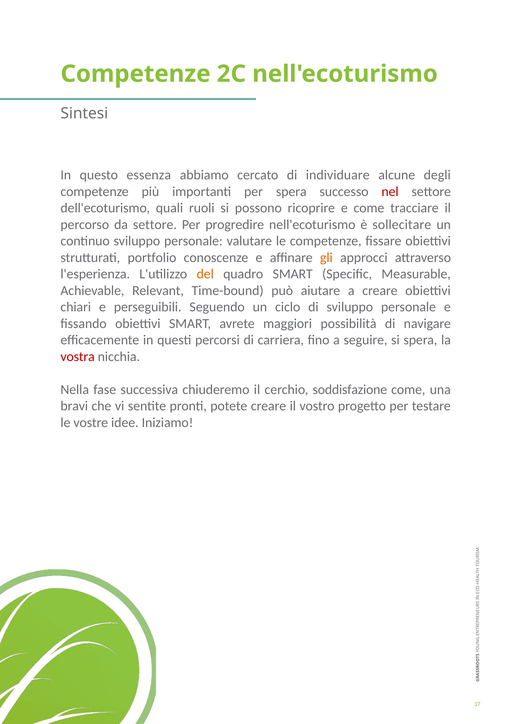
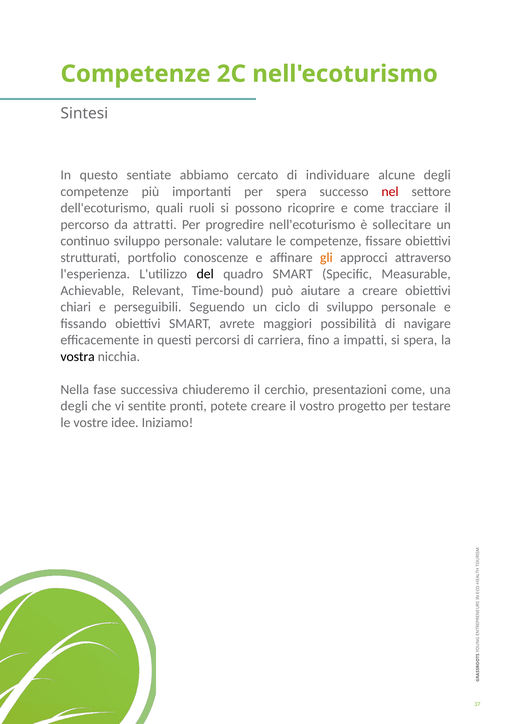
essenza: essenza -> sentiate (149, 175)
da settore: settore -> attratti (155, 225)
del colour: orange -> black (205, 274)
seguire: seguire -> impatti (365, 340)
vostra colour: red -> black (78, 357)
soddisfazione: soddisfazione -> presentazioni (350, 390)
bravi: bravi -> degli (74, 406)
